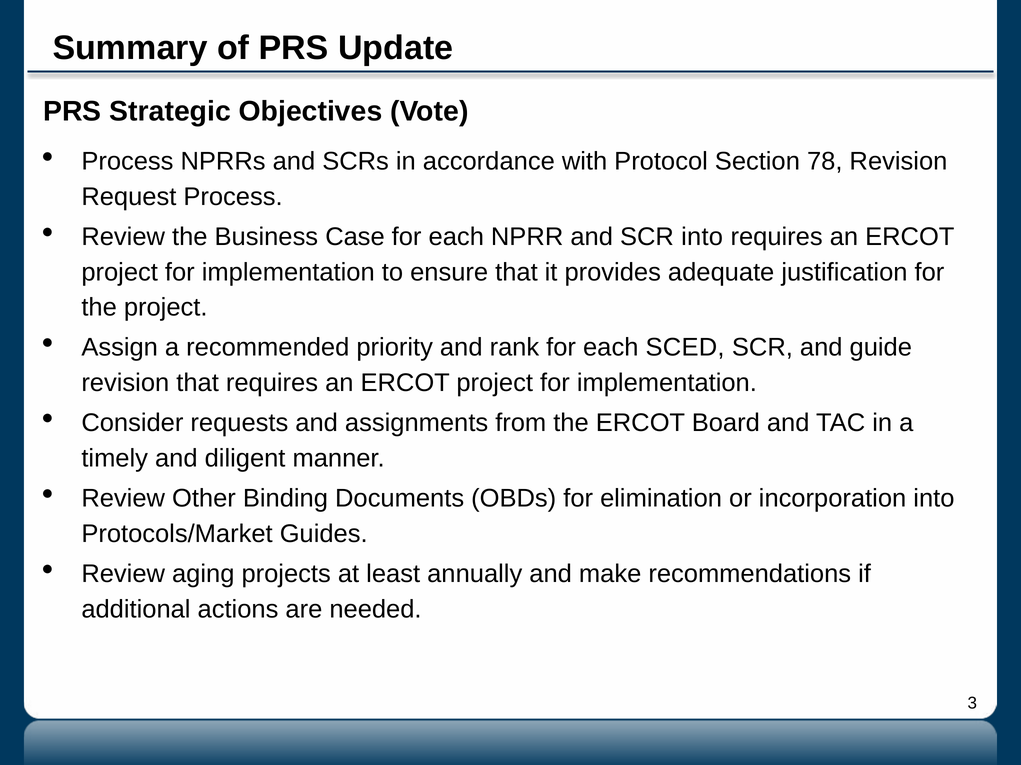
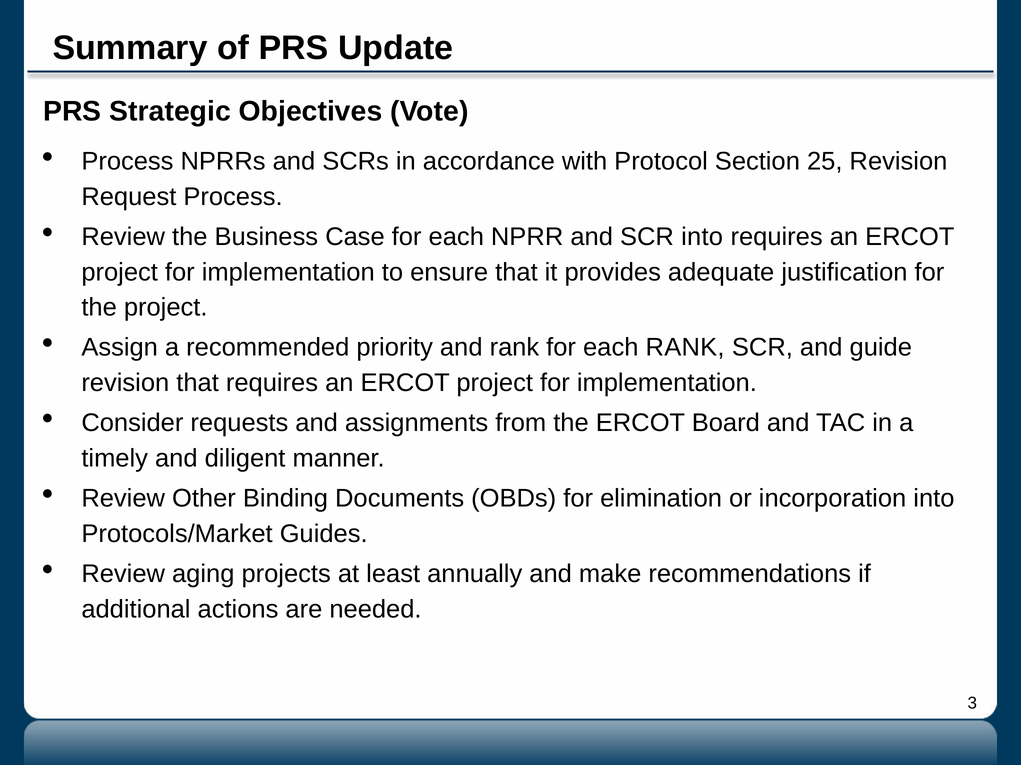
78: 78 -> 25 (825, 162)
each SCED: SCED -> RANK (685, 348)
